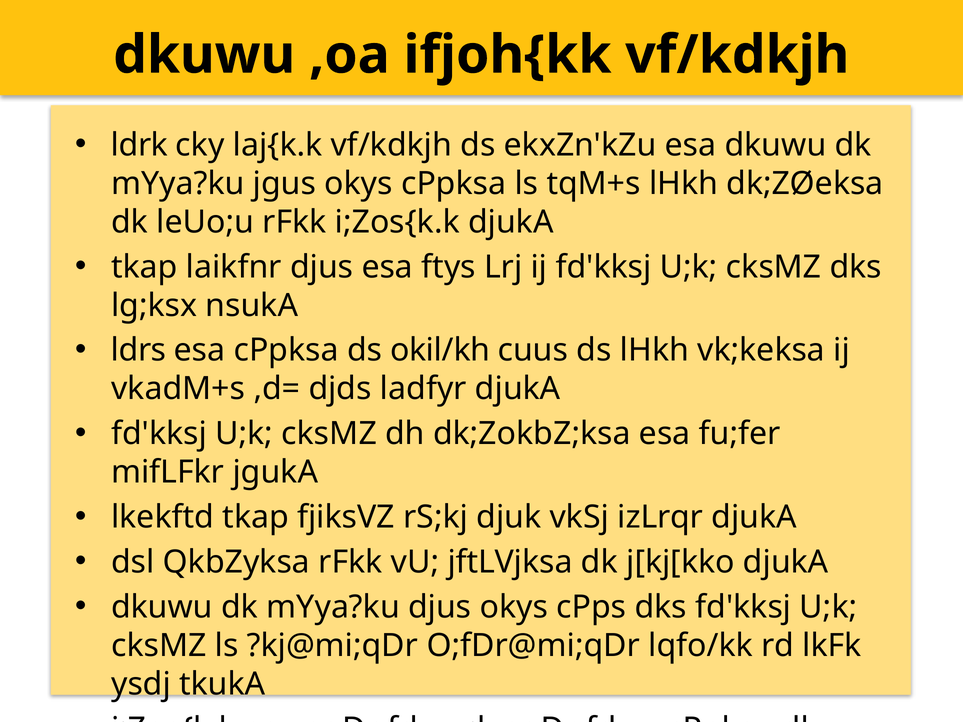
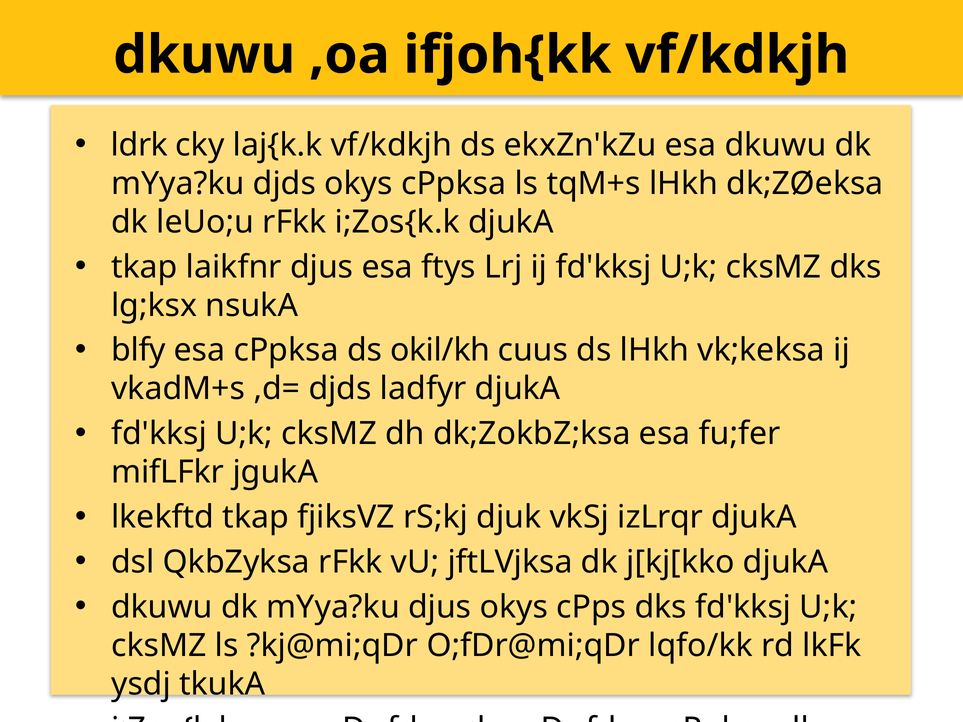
mYya?ku jgus: jgus -> djds (284, 184)
ldrs: ldrs -> blfy (138, 350)
